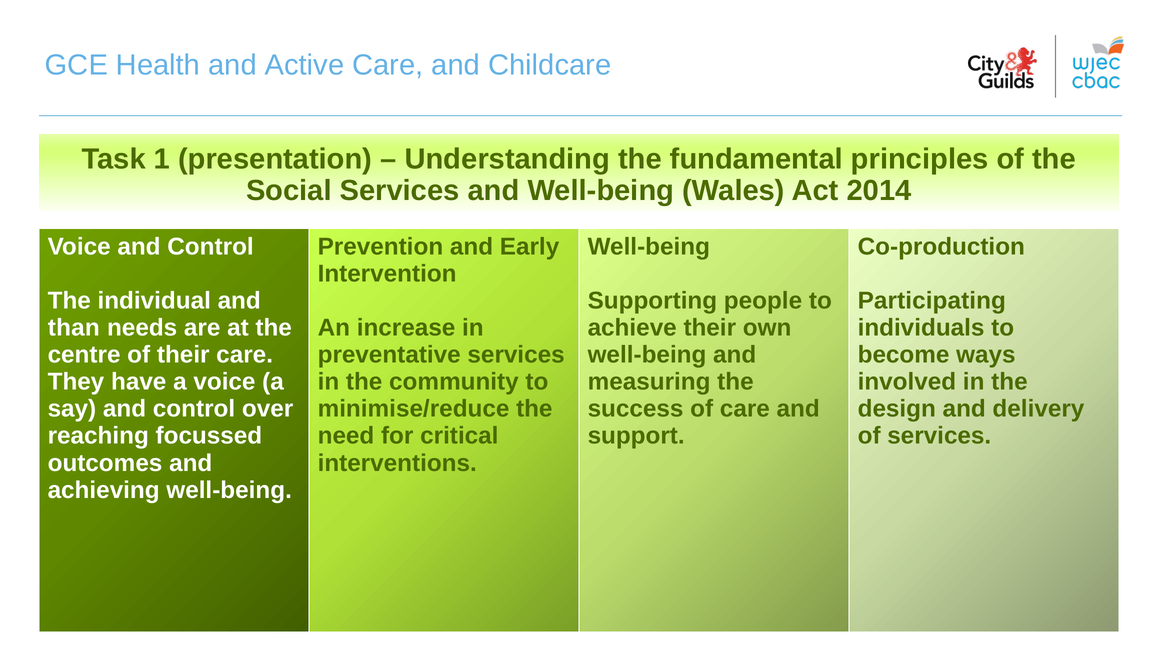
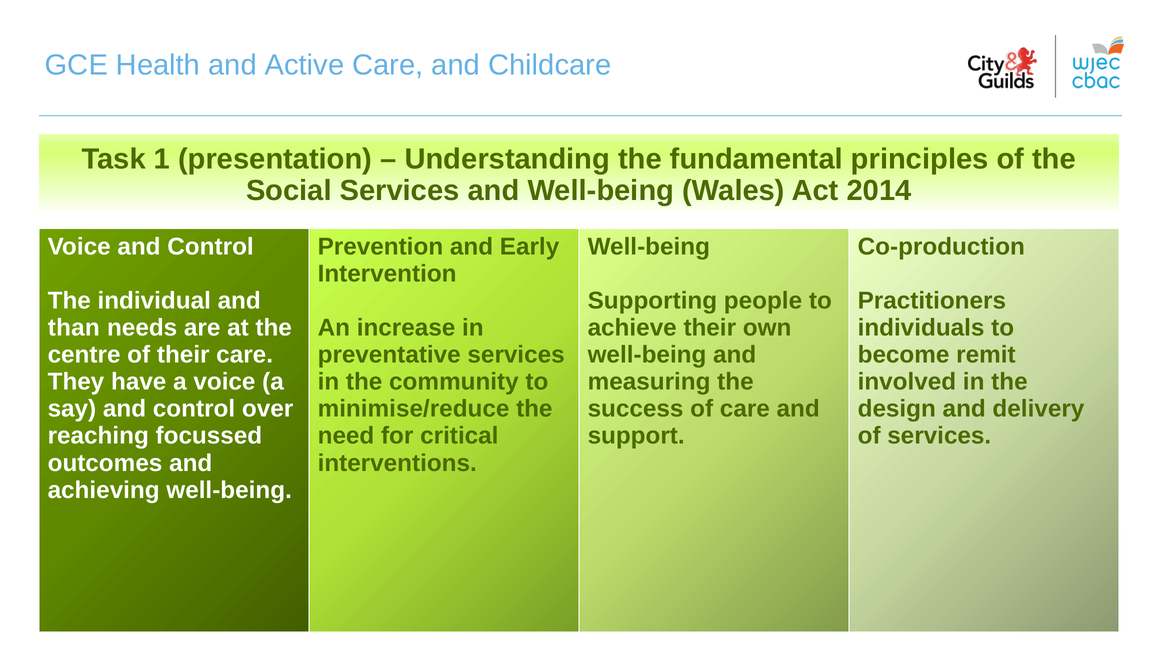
Participating: Participating -> Practitioners (932, 301)
ways: ways -> remit (986, 355)
